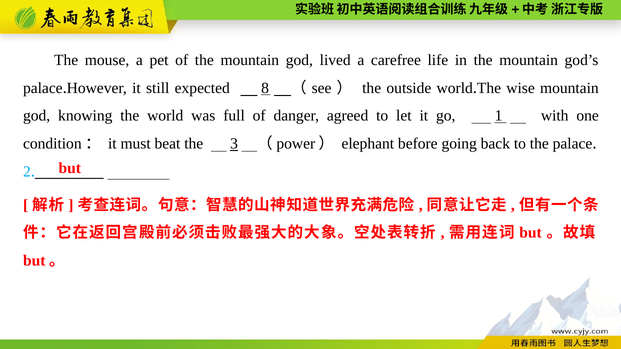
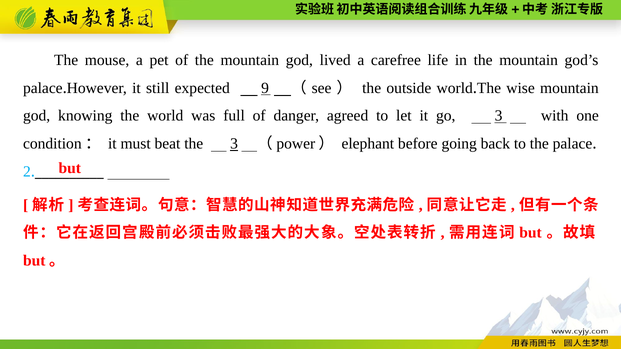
8: 8 -> 9 (265, 88)
go 1: 1 -> 3 (499, 116)
